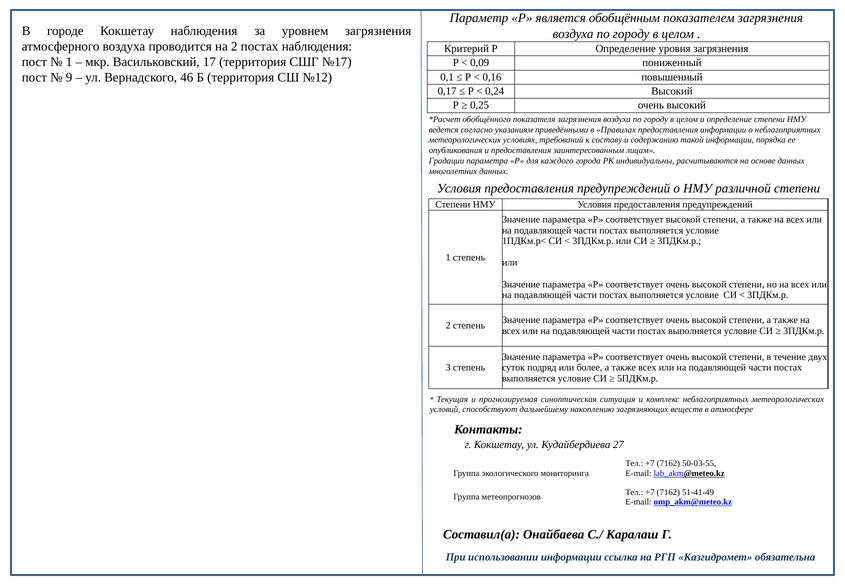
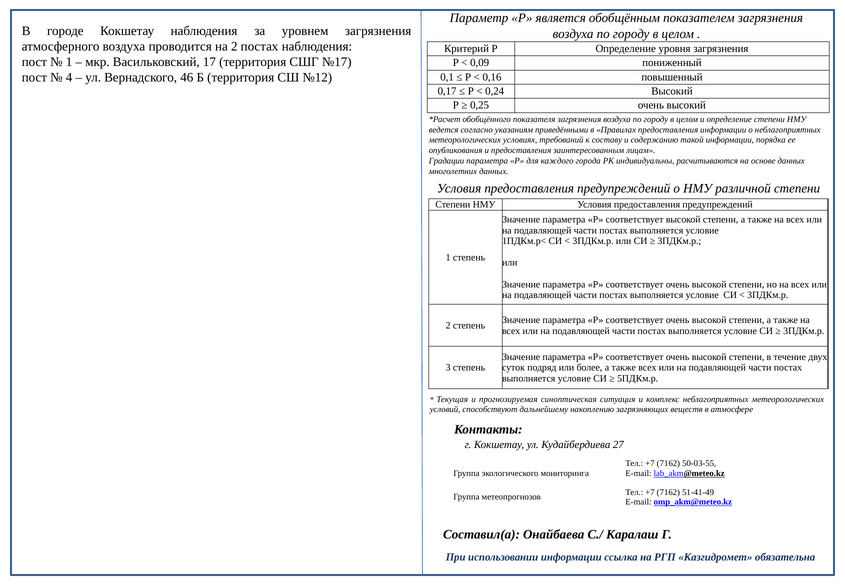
9: 9 -> 4 (69, 78)
